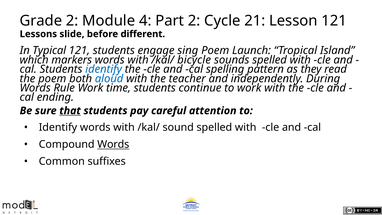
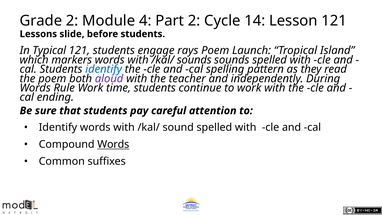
21: 21 -> 14 (255, 21)
before different: different -> students (143, 34)
sing: sing -> rays (188, 50)
/kal/ bicycle: bicycle -> sounds (194, 60)
aloud colour: blue -> purple (109, 79)
that underline: present -> none (70, 111)
